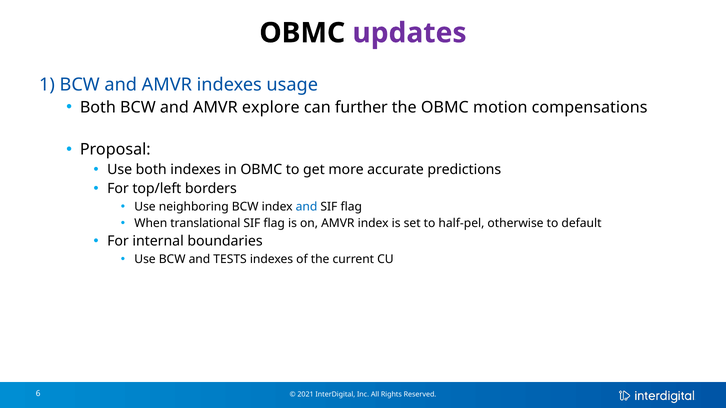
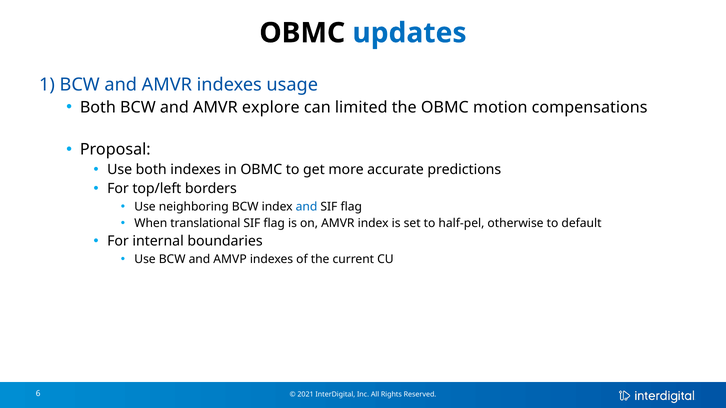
updates colour: purple -> blue (409, 33)
further: further -> limited (361, 107)
TESTS: TESTS -> AMVP (230, 259)
